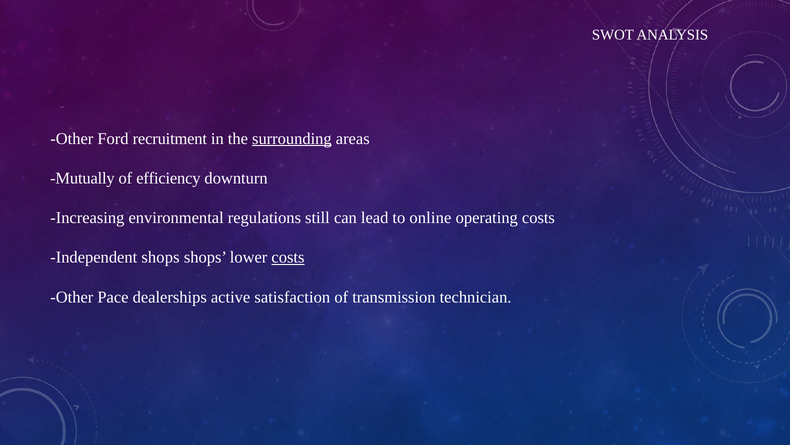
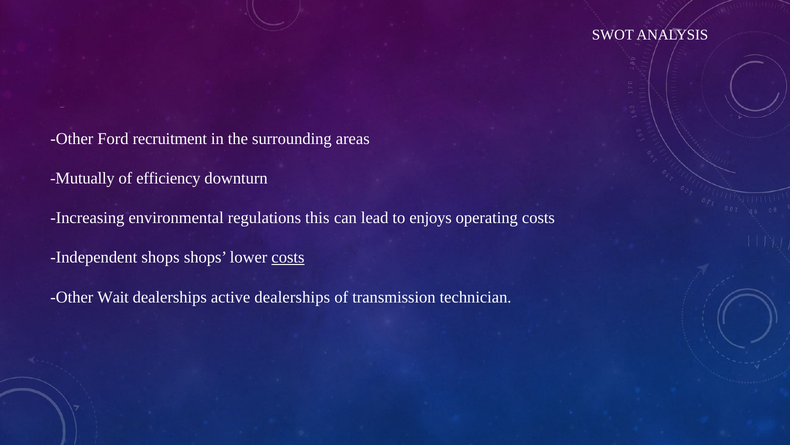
surrounding underline: present -> none (292, 138)
still: still -> this (317, 218)
online: online -> enjoys (431, 218)
Pace: Pace -> Wait (113, 297)
active satisfaction: satisfaction -> dealerships (292, 297)
